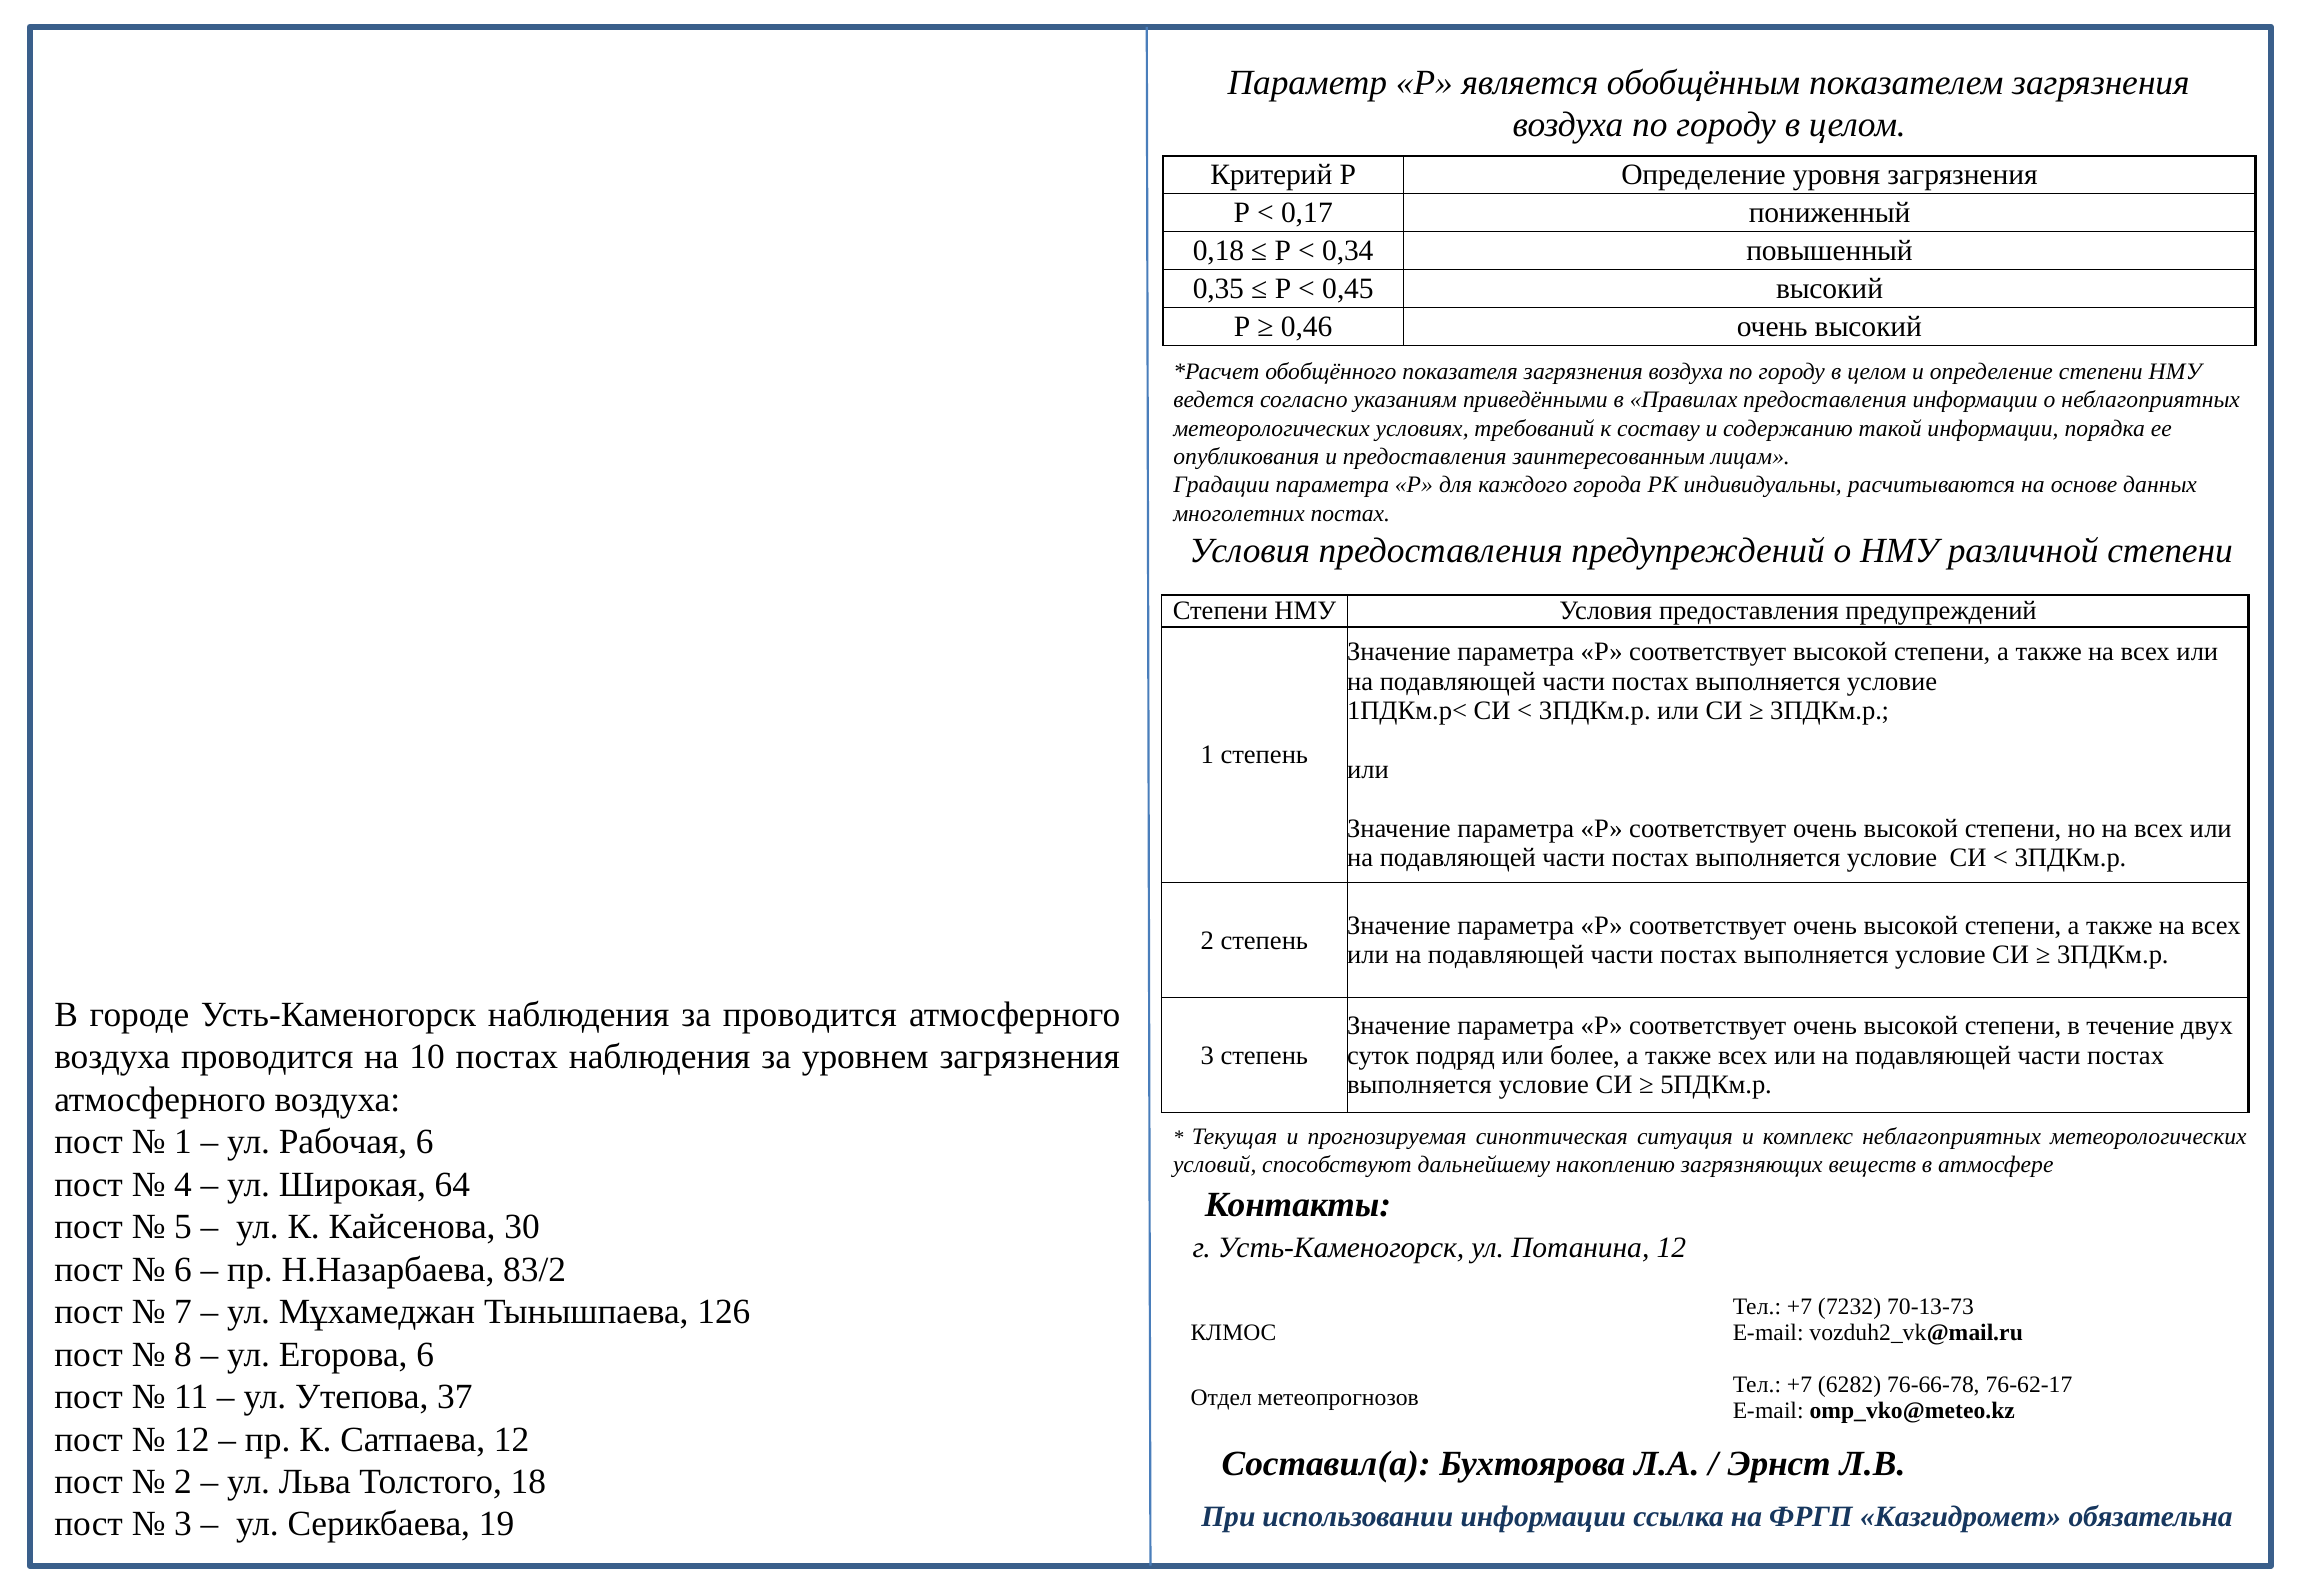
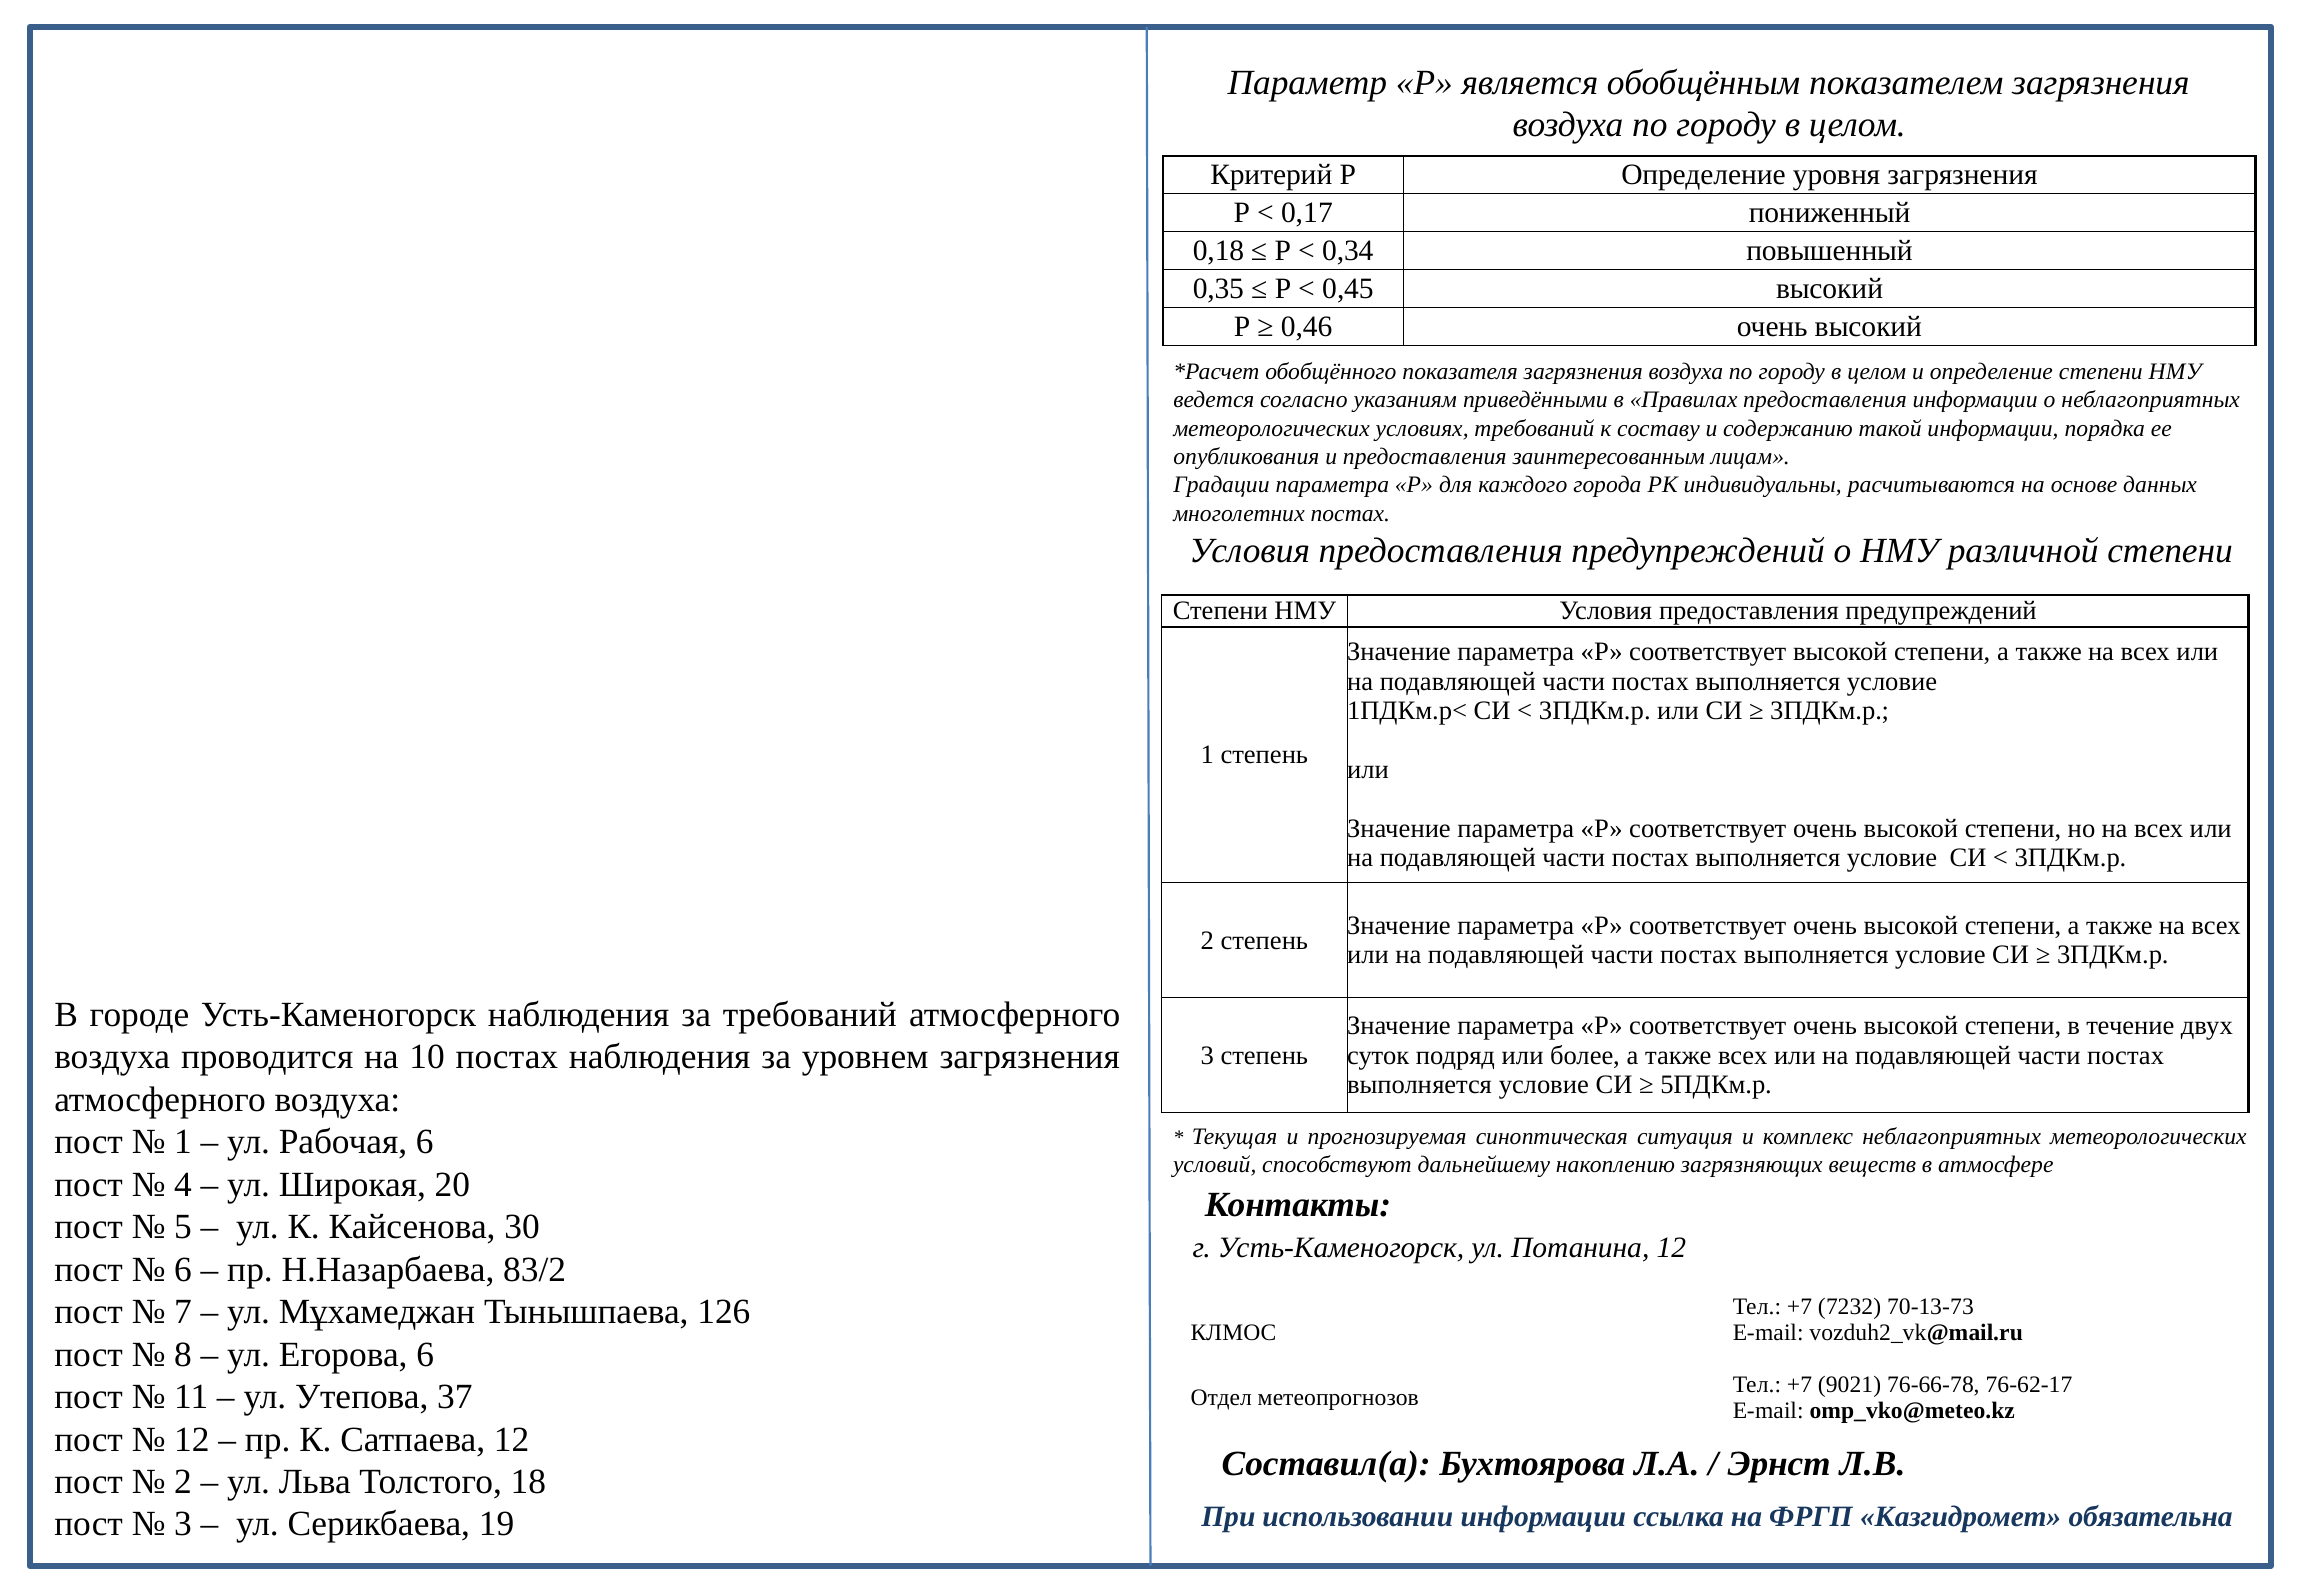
за проводится: проводится -> требований (810, 1015)
64: 64 -> 20 (452, 1184)
6282: 6282 -> 9021 (1850, 1384)
